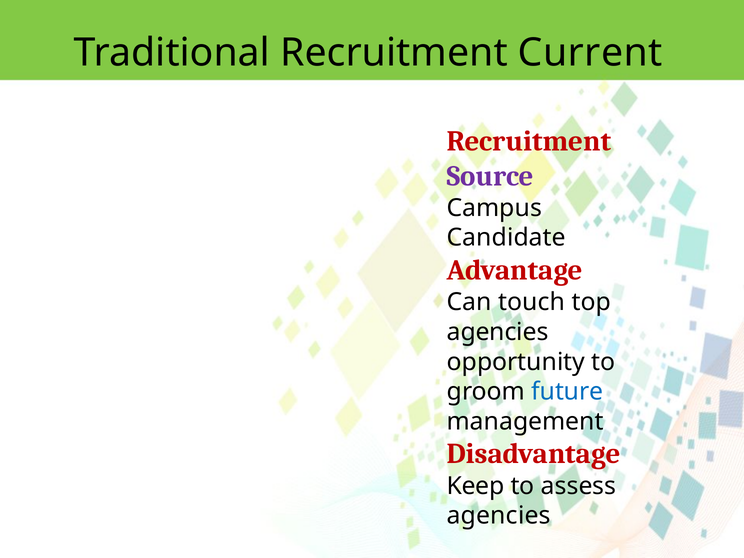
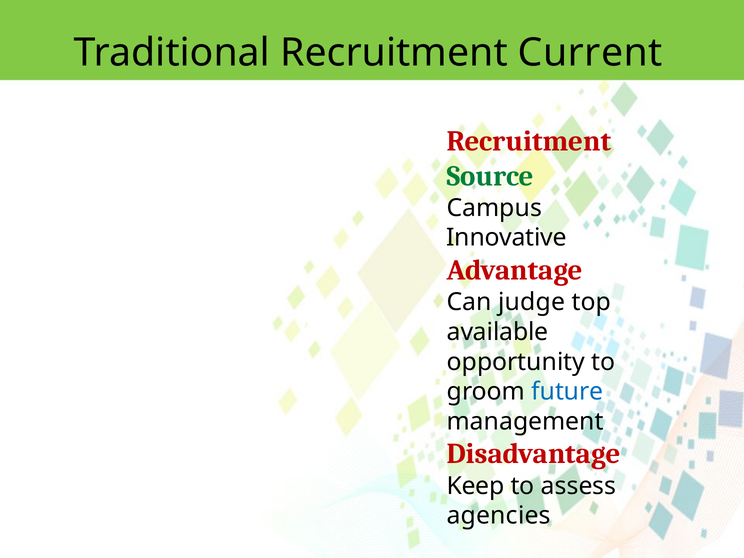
Source colour: purple -> green (490, 176)
Candidate: Candidate -> Innovative (506, 238)
touch: touch -> judge (532, 302)
agencies: agencies -> available (498, 332)
